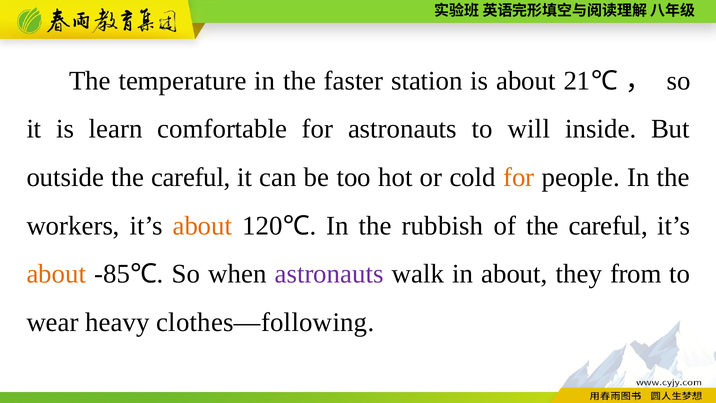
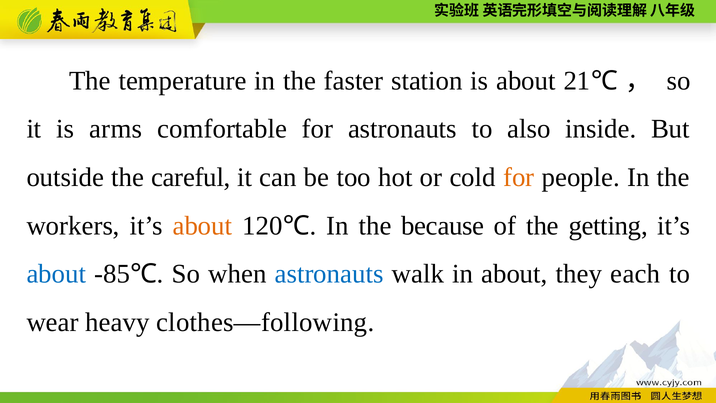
learn: learn -> arms (116, 129)
will: will -> also (529, 129)
rubbish: rubbish -> because (443, 226)
of the careful: careful -> getting (608, 226)
about colour: orange -> blue (56, 274)
astronauts colour: purple -> blue (329, 274)
from: from -> each (635, 274)
